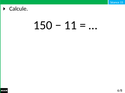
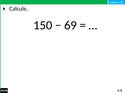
11: 11 -> 69 (70, 25)
